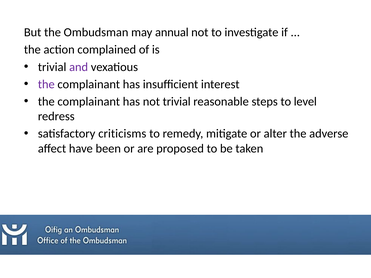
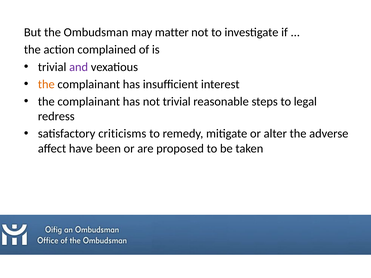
annual: annual -> matter (172, 32)
the colour: purple -> orange (46, 84)
level: level -> legal (305, 102)
